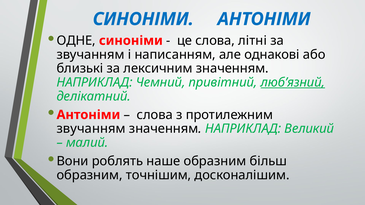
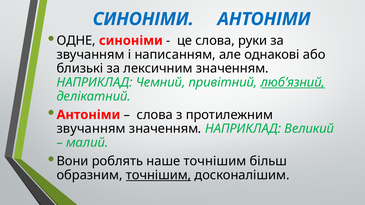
літні: літні -> руки (253, 41)
наше образним: образним -> точнішим (215, 161)
точнішим underline: none -> present (159, 175)
